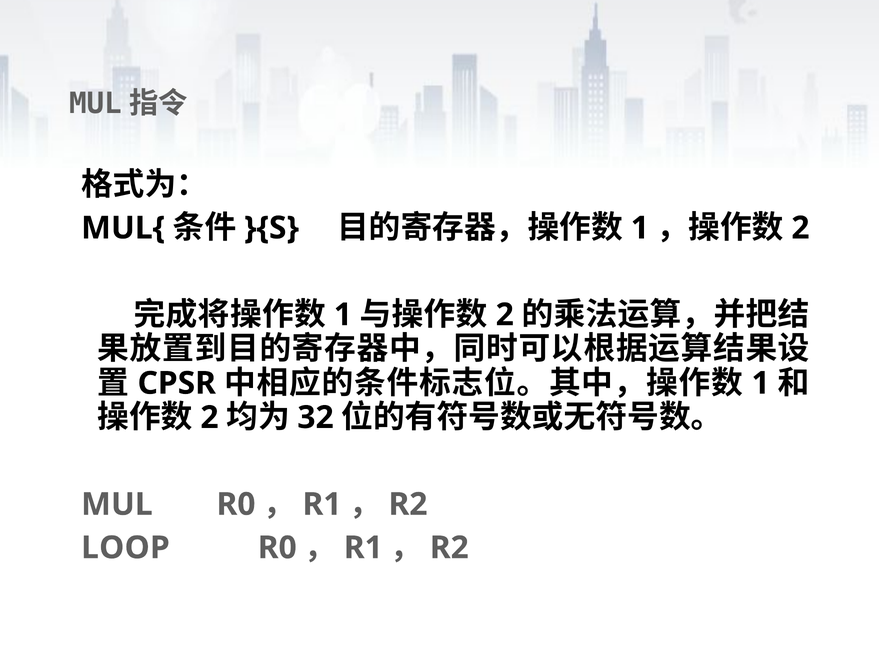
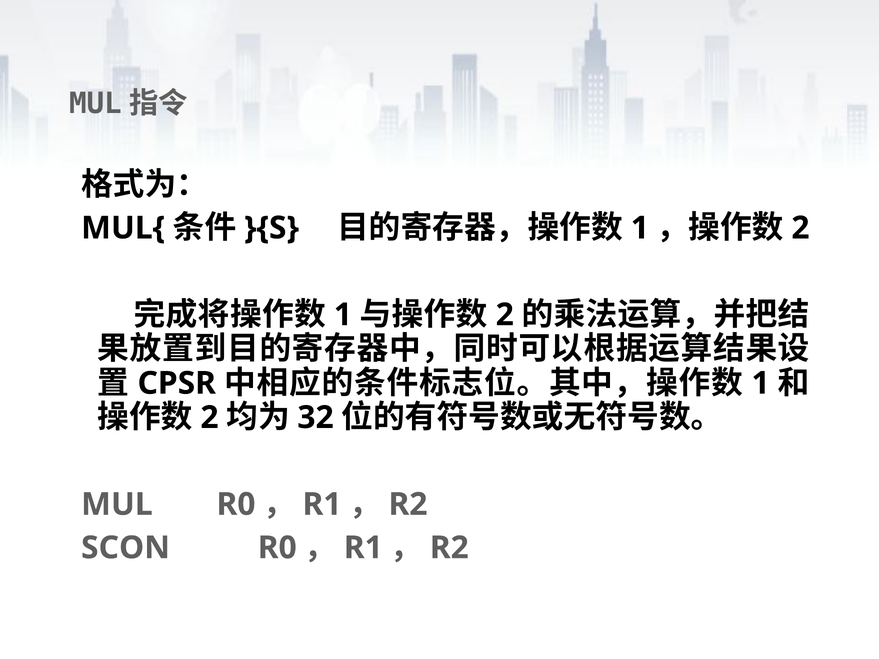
LOOP: LOOP -> SCON (126, 548)
